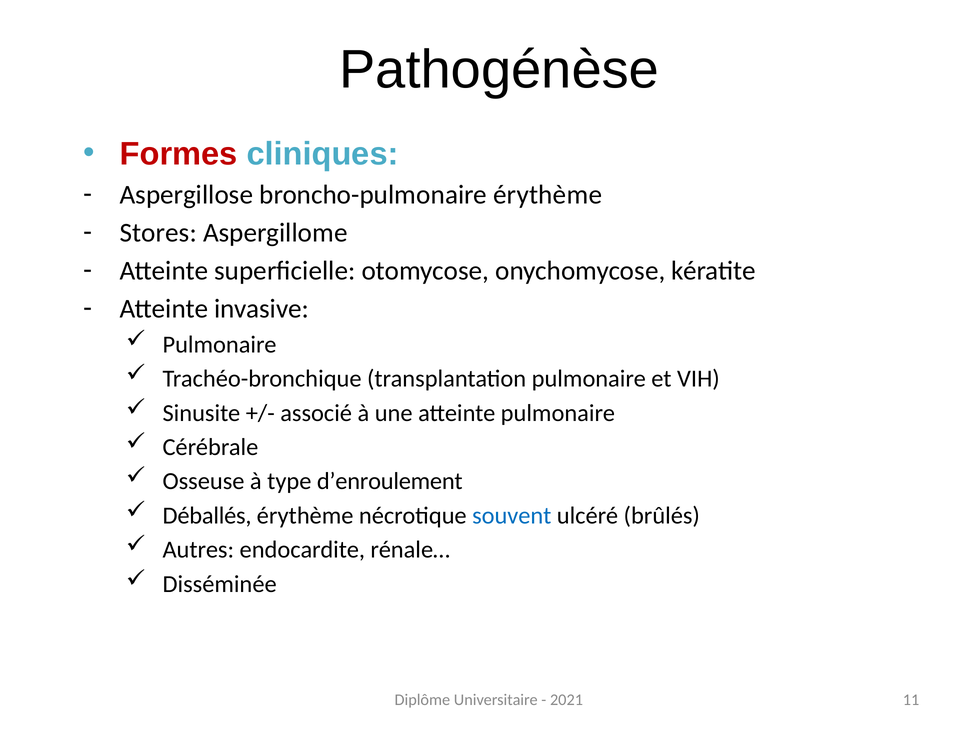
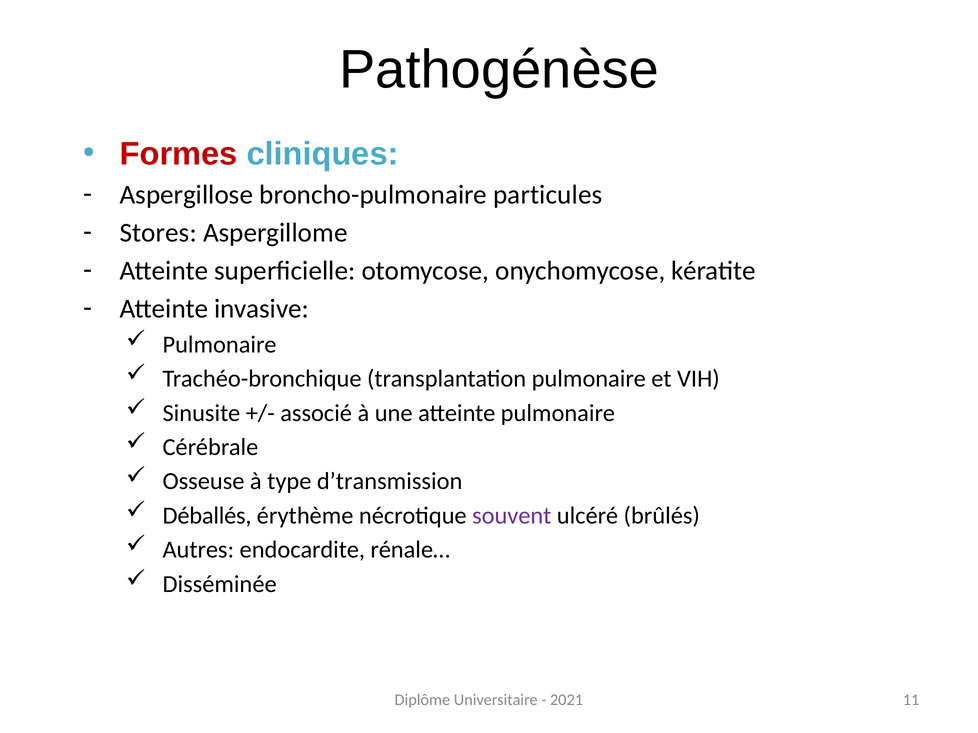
broncho-pulmonaire érythème: érythème -> particules (548, 195)
d’enroulement: d’enroulement -> d’transmission (390, 482)
souvent colour: blue -> purple (512, 516)
